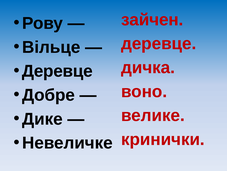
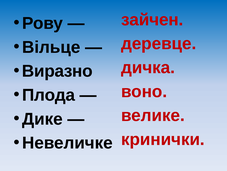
Деревце: Деревце -> Виразно (57, 71)
Добре: Добре -> Плода (49, 95)
